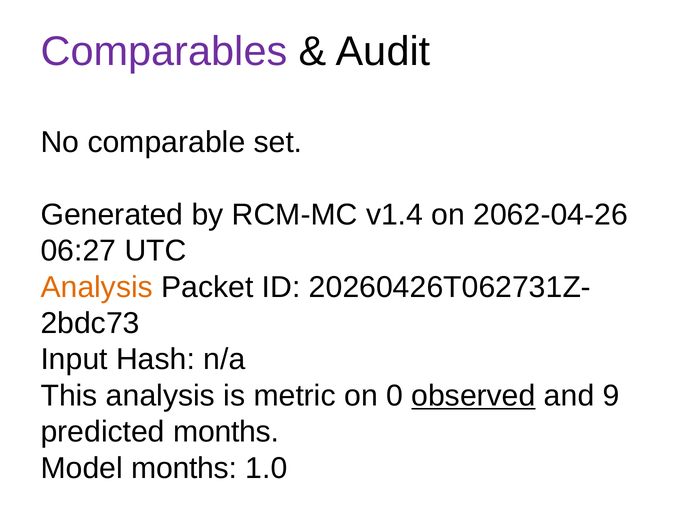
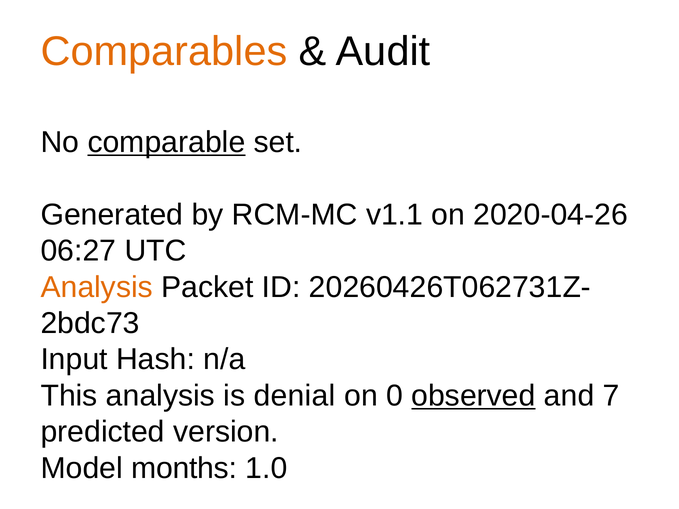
Comparables colour: purple -> orange (164, 52)
comparable underline: none -> present (166, 142)
v1.4: v1.4 -> v1.1 (395, 215)
2062-04-26: 2062-04-26 -> 2020-04-26 (551, 215)
metric: metric -> denial (295, 396)
9: 9 -> 7 (611, 396)
predicted months: months -> version (226, 432)
